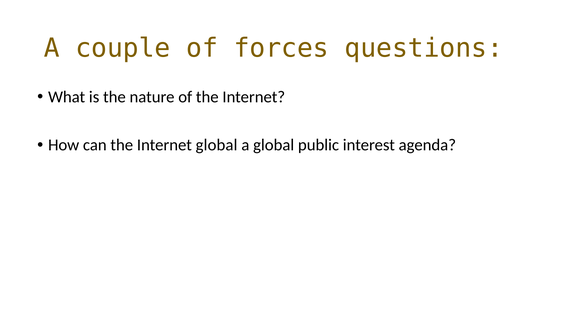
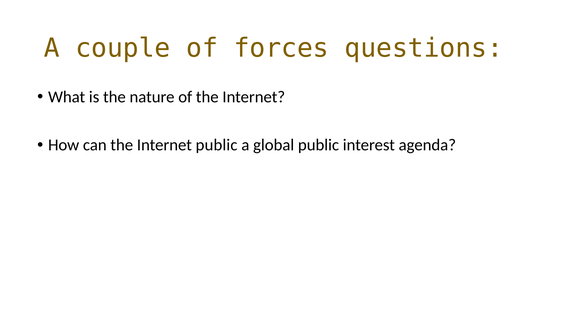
Internet global: global -> public (217, 145)
